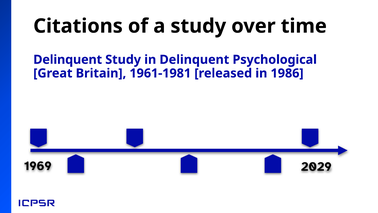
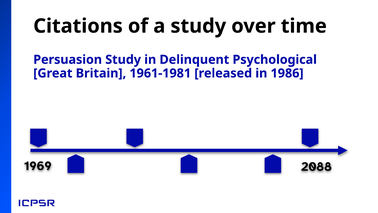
Delinquent: Delinquent -> Persuasion (68, 60)
2029: 2029 -> 2088 (317, 166)
